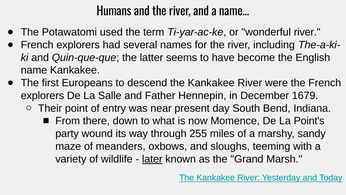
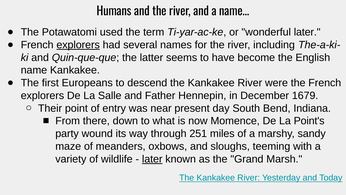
wonderful river: river -> later (307, 32)
explorers underline: none -> present (78, 45)
255: 255 -> 251 (198, 133)
